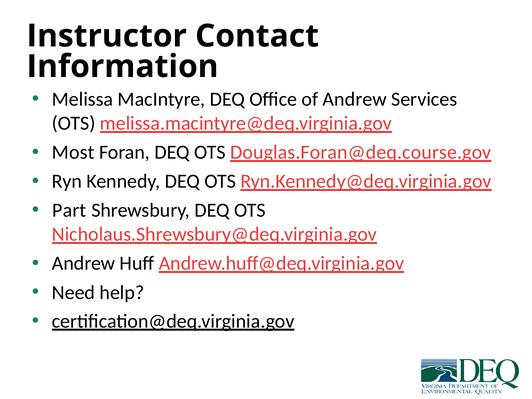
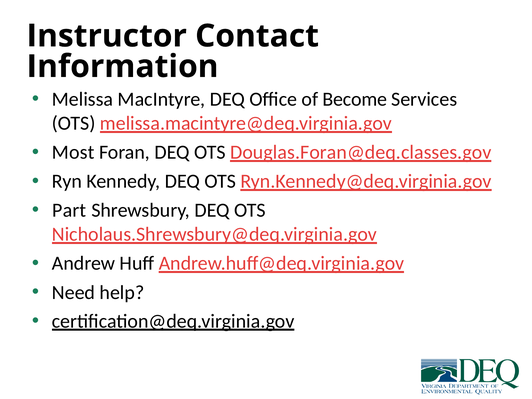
of Andrew: Andrew -> Become (355, 99)
Douglas.Foran@deq.course.gov: Douglas.Foran@deq.course.gov -> Douglas.Foran@deq.classes.gov (361, 152)
